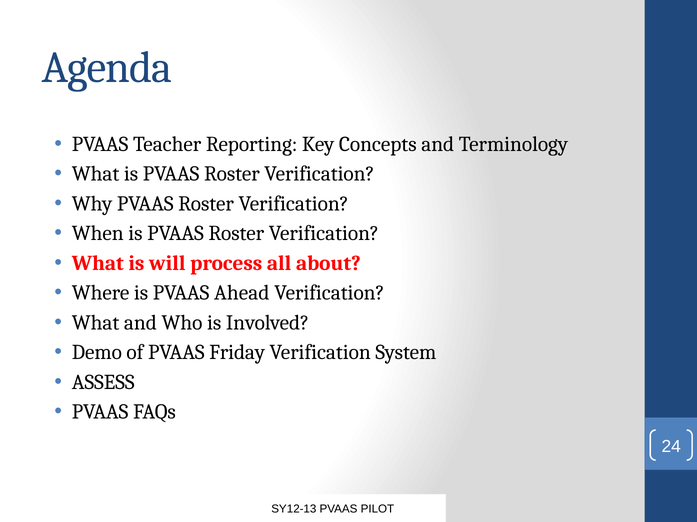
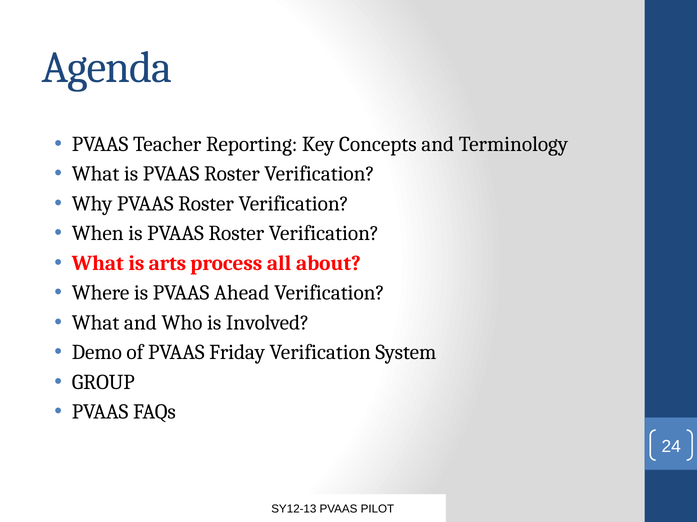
will: will -> arts (167, 264)
ASSESS: ASSESS -> GROUP (103, 383)
